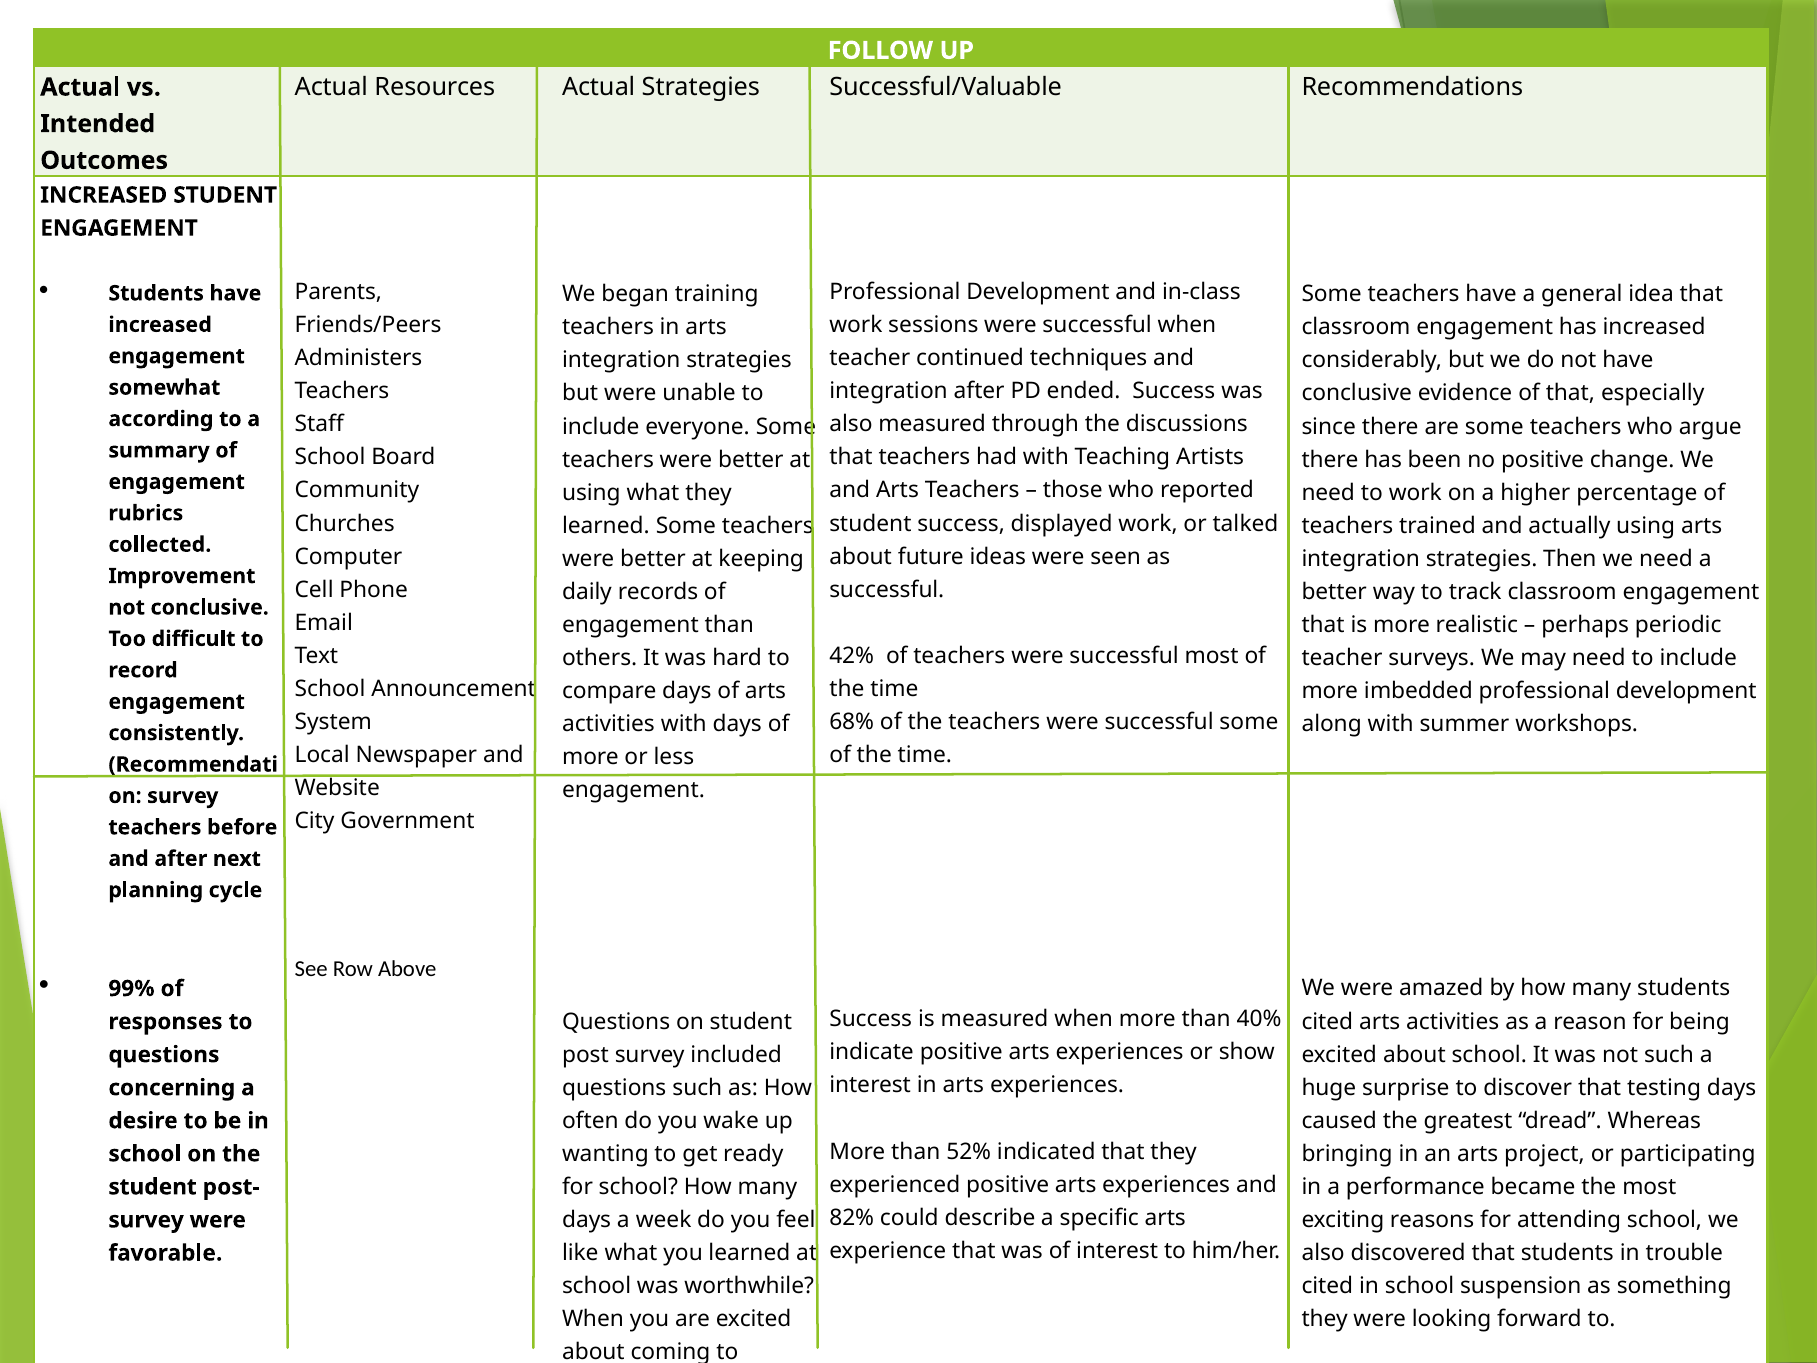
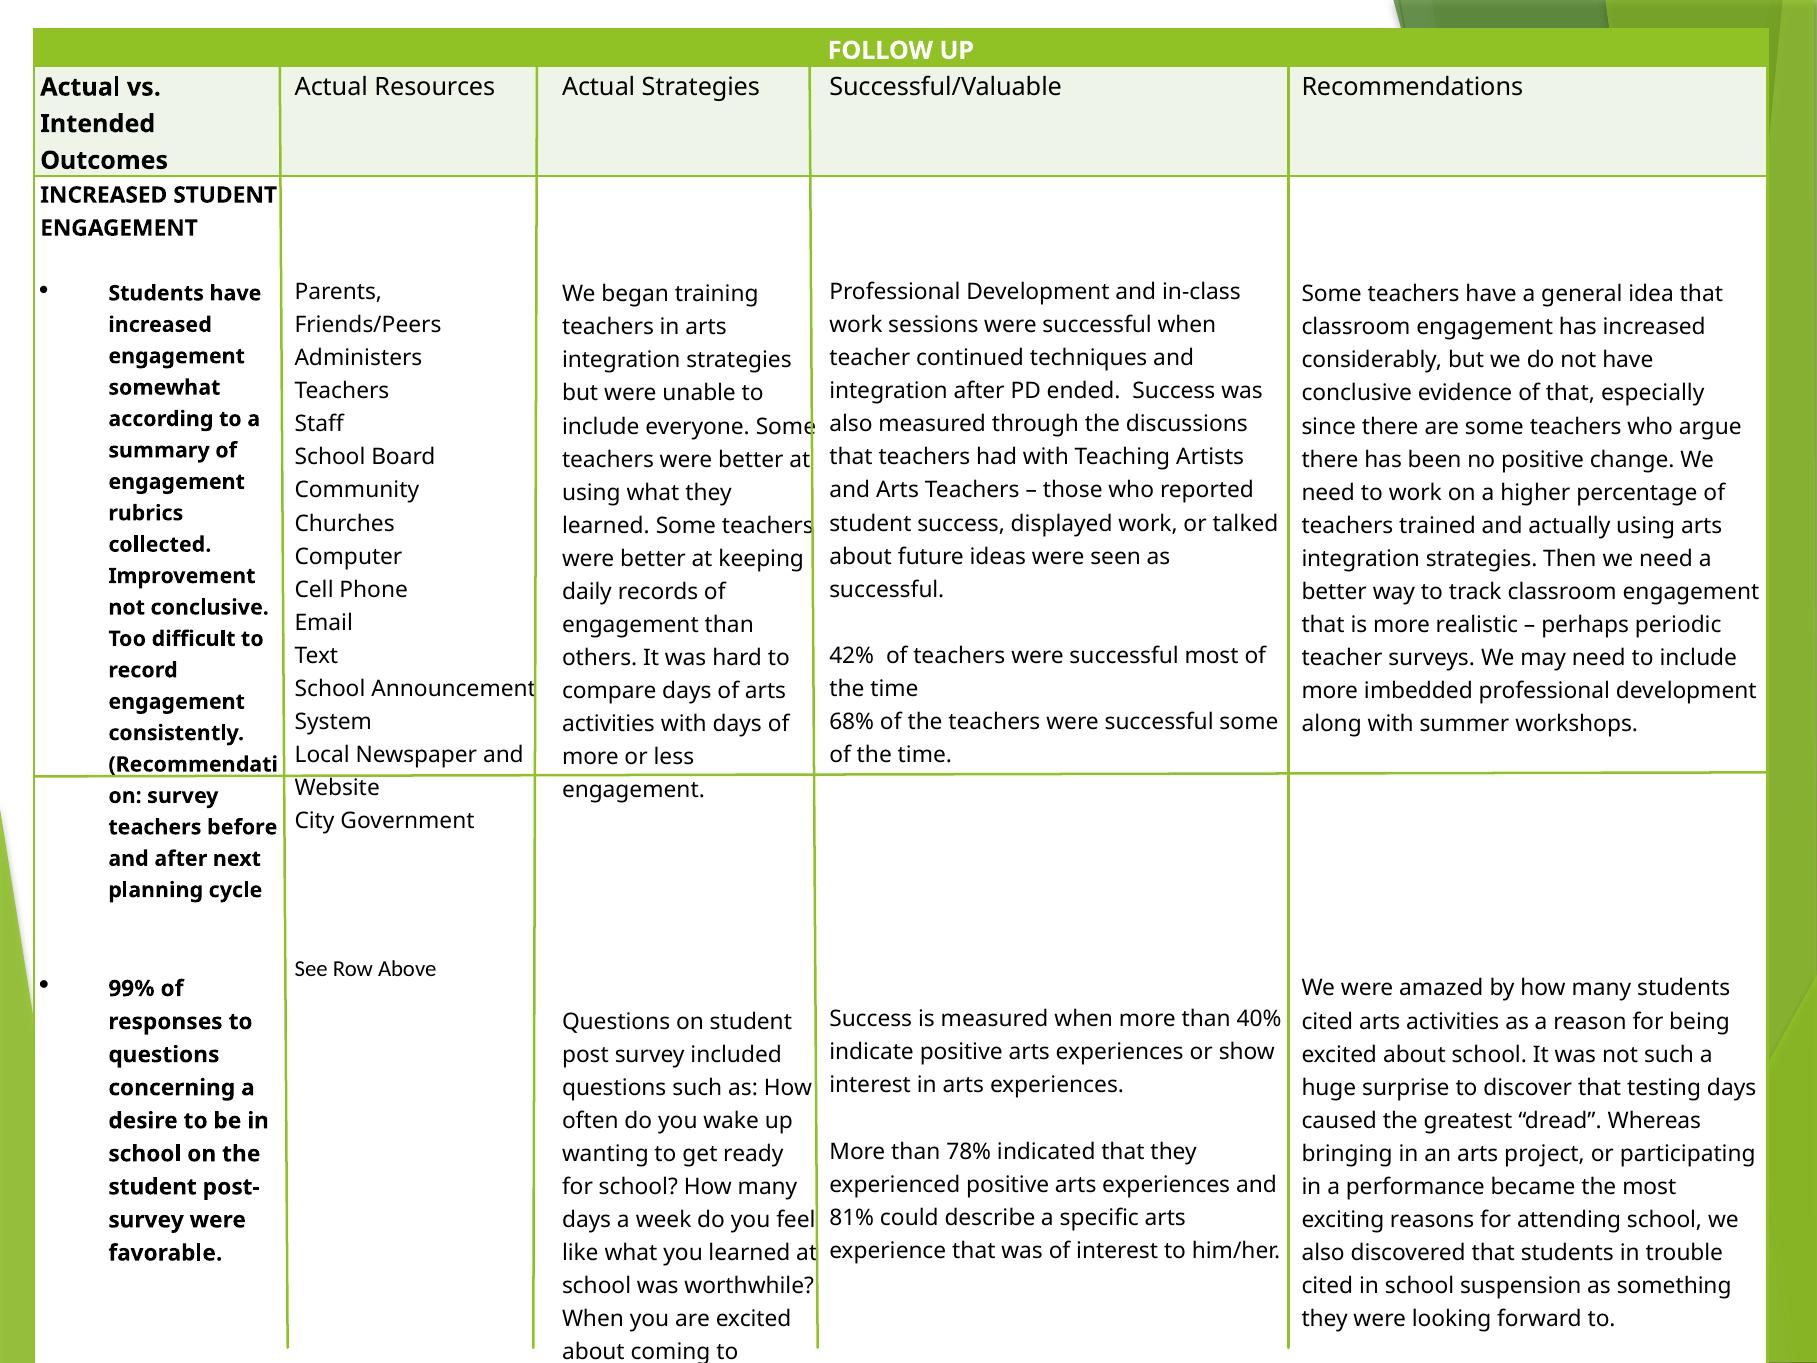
52%: 52% -> 78% (969, 1151)
82%: 82% -> 81% (852, 1217)
